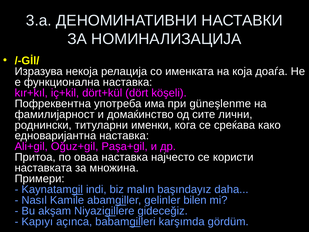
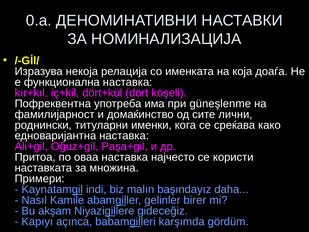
3.a: 3.a -> 0.a (39, 20)
bilen: bilen -> birer (195, 200)
